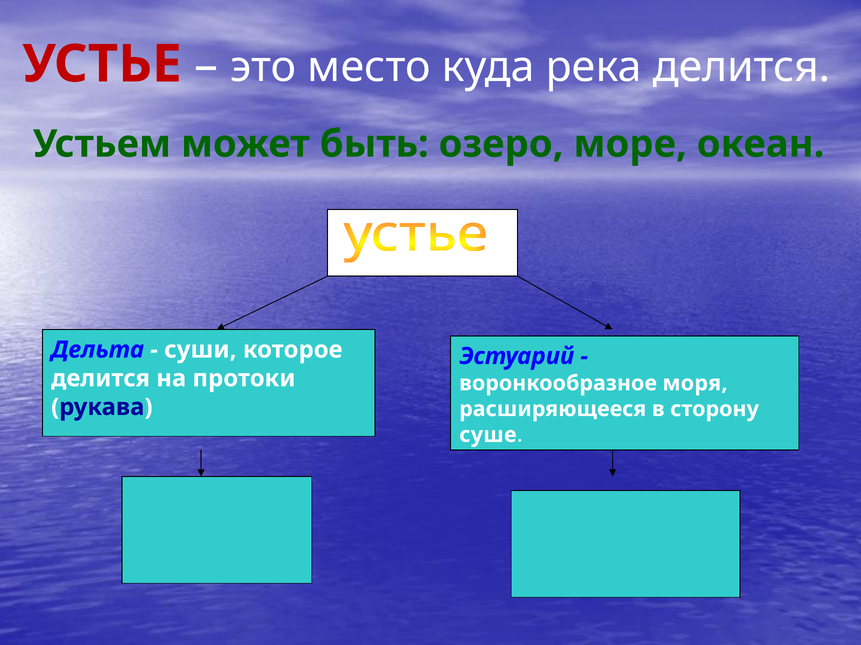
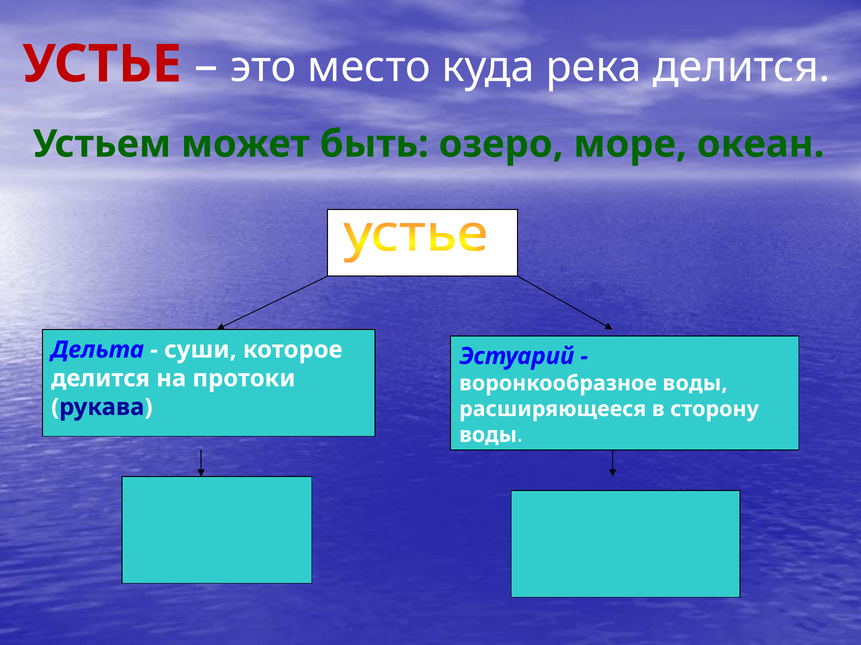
воронкообразное моря: моря -> воды (695, 384)
суше: суше -> воды (488, 435)
